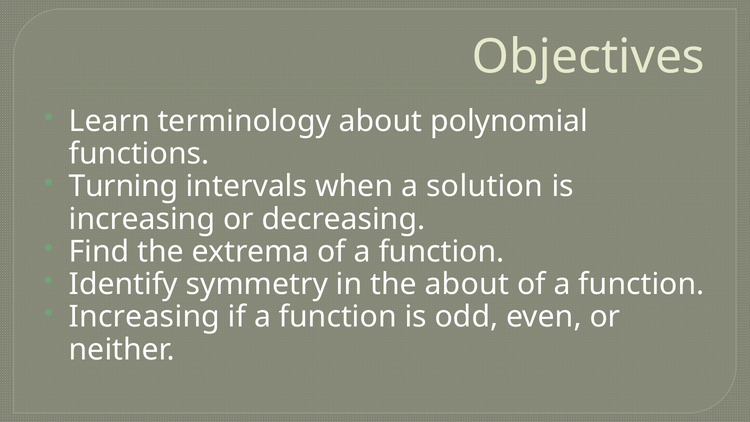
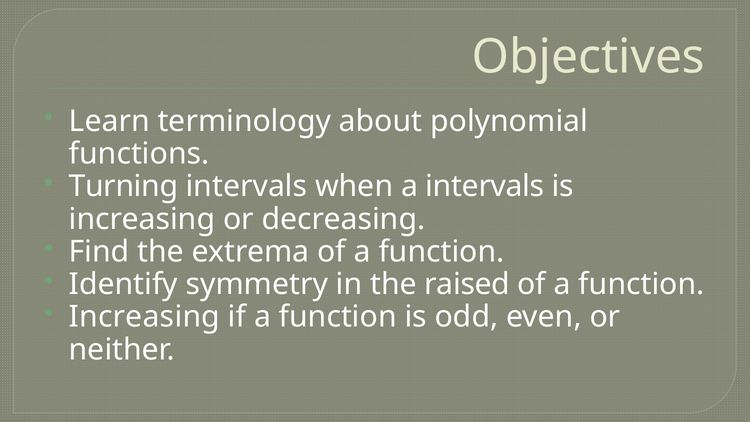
a solution: solution -> intervals (485, 186)
the about: about -> raised (467, 284)
